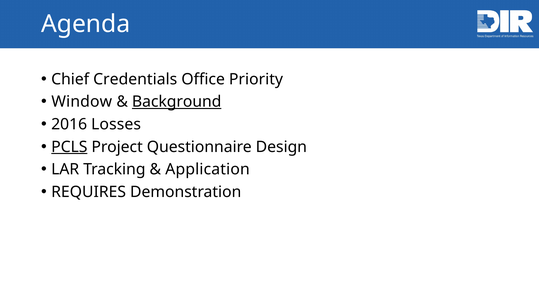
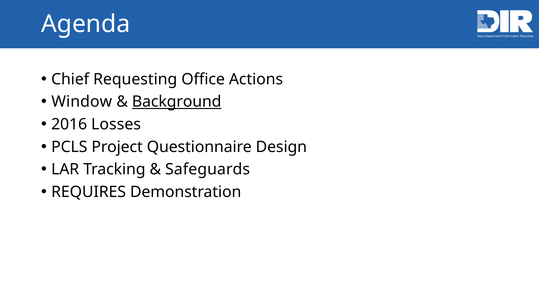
Credentials: Credentials -> Requesting (135, 79)
Priority: Priority -> Actions (256, 79)
PCLS underline: present -> none (69, 147)
Application: Application -> Safeguards (208, 169)
